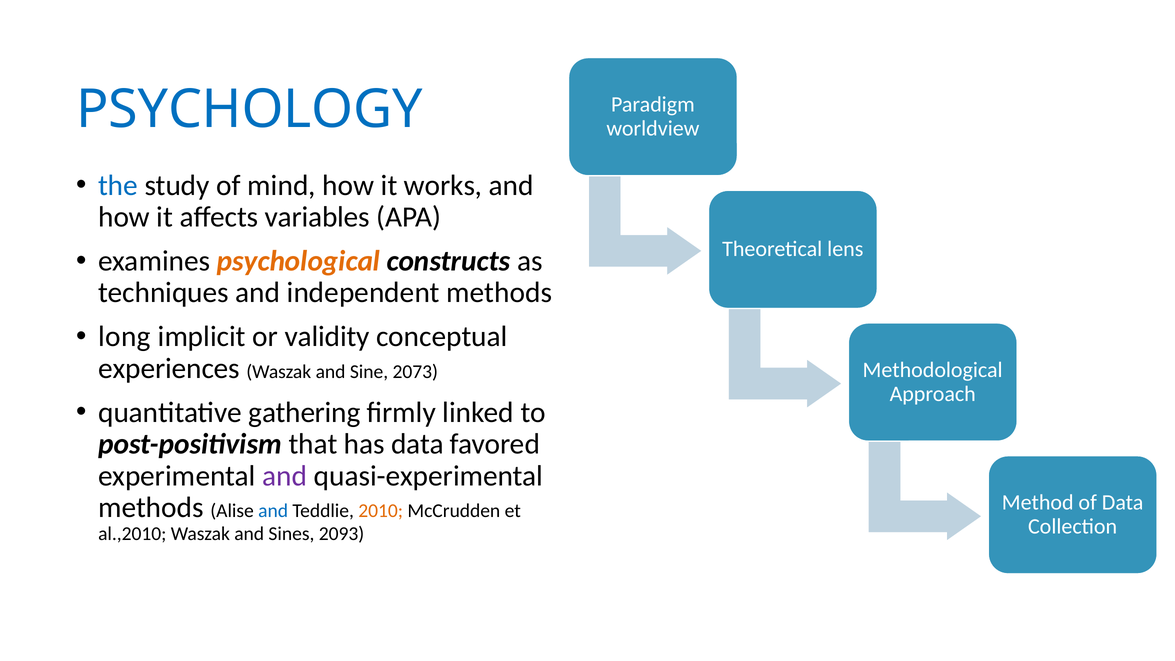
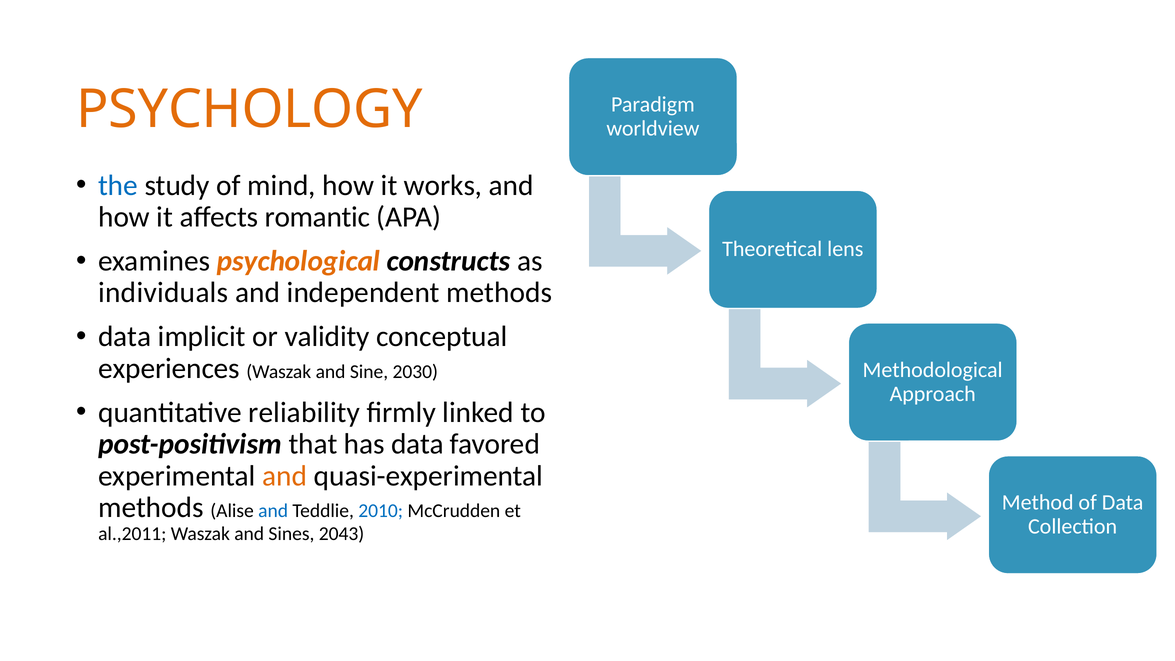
PSYCHOLOGY colour: blue -> orange (249, 110)
variables: variables -> romantic (317, 217)
techniques: techniques -> individuals (163, 293)
long: long -> data (125, 337)
2073: 2073 -> 2030 (415, 372)
gathering: gathering -> reliability (304, 412)
and colour: purple -> orange (285, 476)
2010 colour: orange -> blue (381, 511)
al.,2010: al.,2010 -> al.,2011 (132, 534)
2093: 2093 -> 2043 (342, 534)
